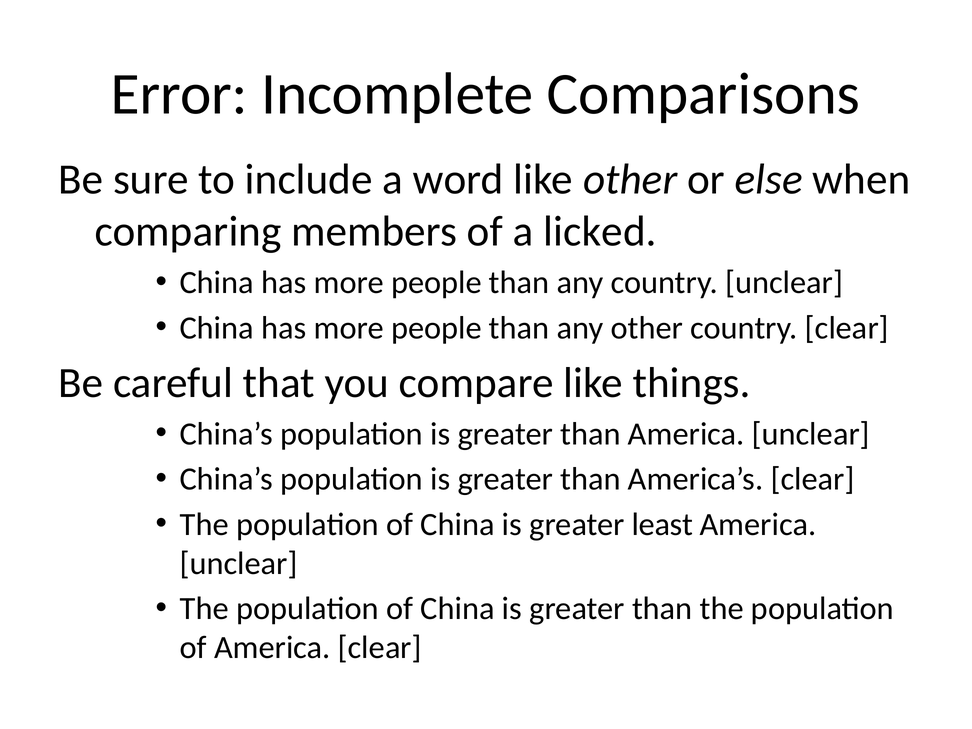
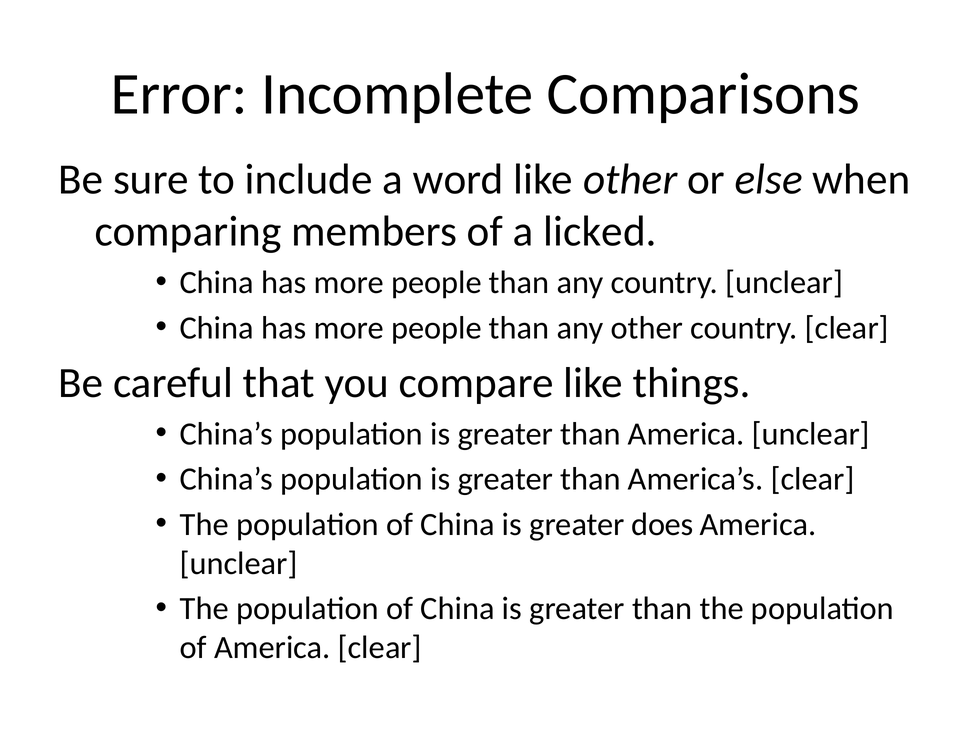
least: least -> does (662, 525)
